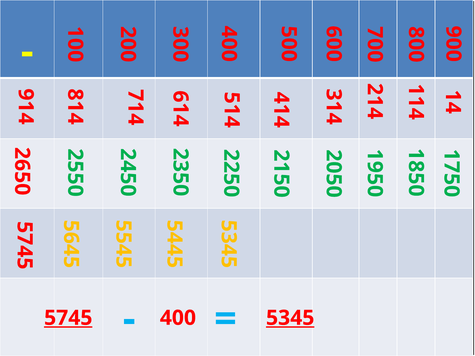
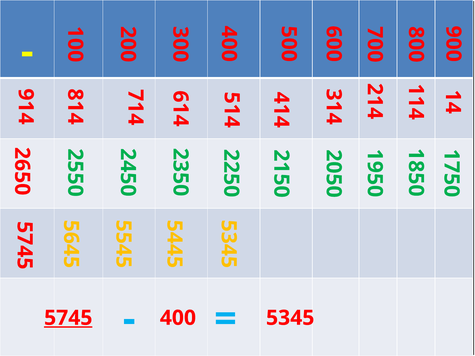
5345 underline: present -> none (290, 318)
